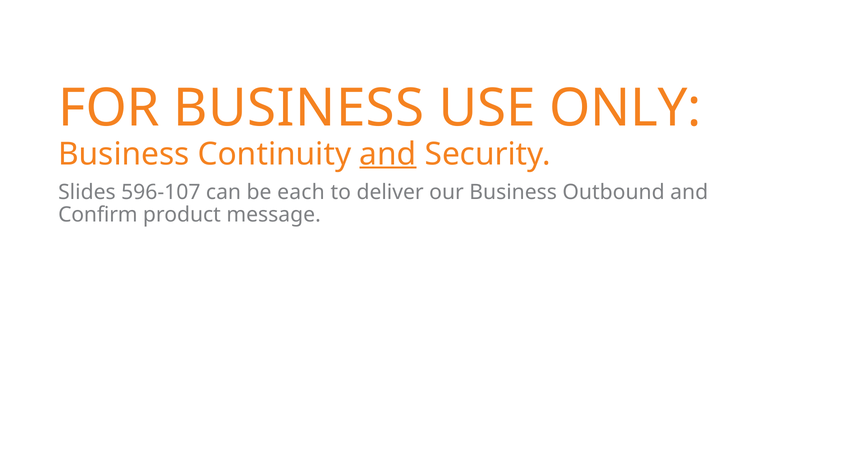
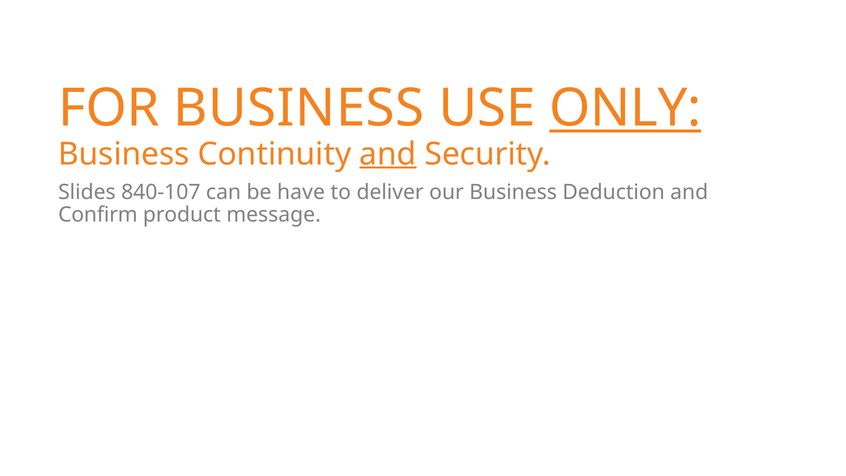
ONLY underline: none -> present (625, 108)
596-107: 596-107 -> 840-107 (161, 192)
each: each -> have (301, 192)
Outbound: Outbound -> Deduction (614, 192)
